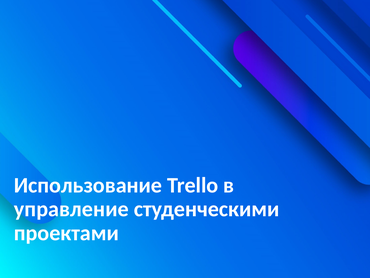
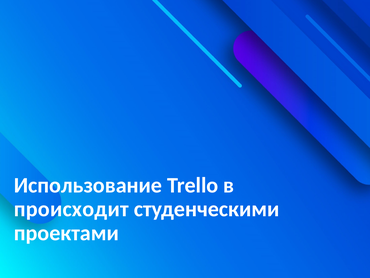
управление: управление -> происходит (71, 209)
